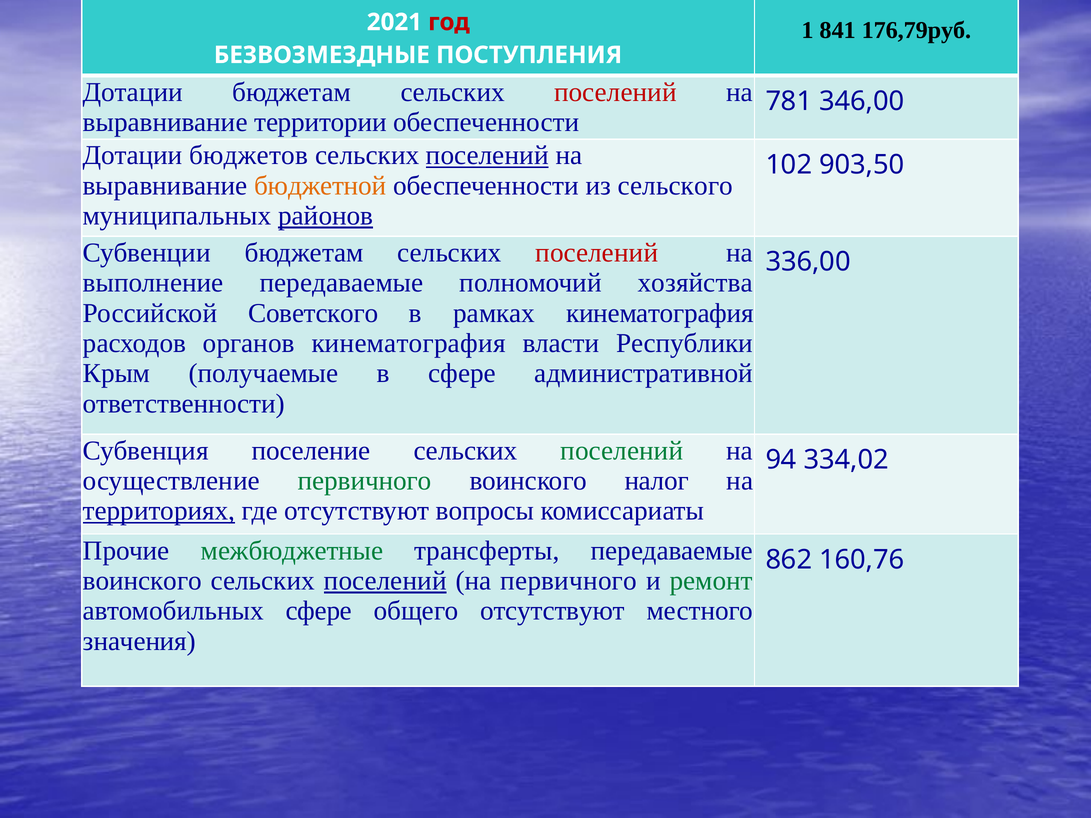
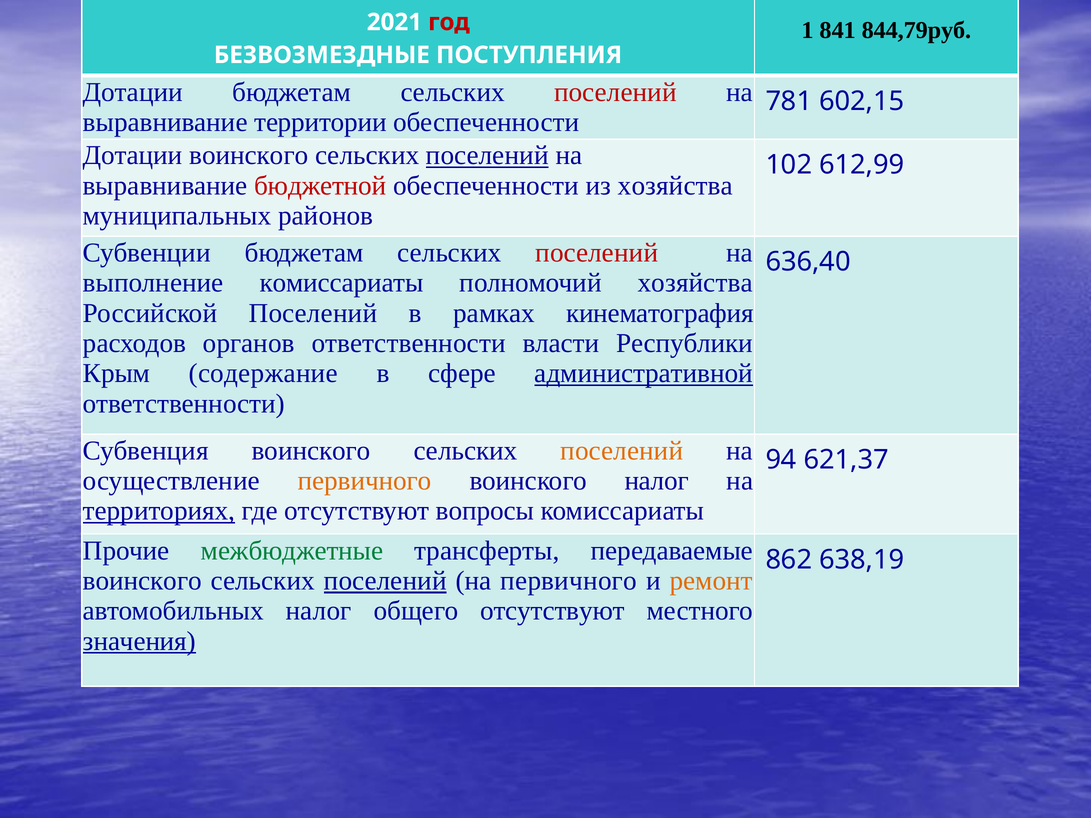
176,79руб: 176,79руб -> 844,79руб (916, 30)
346,00: 346,00 -> 602,15 (862, 101)
Дотации бюджетов: бюджетов -> воинского (249, 156)
903,50: 903,50 -> 612,99 (862, 165)
бюджетной colour: orange -> red (320, 186)
из сельского: сельского -> хозяйства (675, 186)
районов underline: present -> none (326, 216)
336,00: 336,00 -> 636,40 (808, 262)
выполнение передаваемые: передаваемые -> комиссариаты (342, 283)
Российской Советского: Советского -> Поселений (313, 313)
органов кинематография: кинематография -> ответственности (409, 343)
получаемые: получаемые -> содержание (263, 374)
административной underline: none -> present (644, 374)
Субвенция поселение: поселение -> воинского (311, 451)
поселений colour: green -> orange (622, 451)
334,02: 334,02 -> 621,37 (846, 460)
первичного colour: green -> orange (365, 481)
160,76: 160,76 -> 638,19 (862, 560)
ремонт colour: green -> orange (711, 581)
автомобильных сфере: сфере -> налог (319, 611)
значения underline: none -> present (139, 641)
